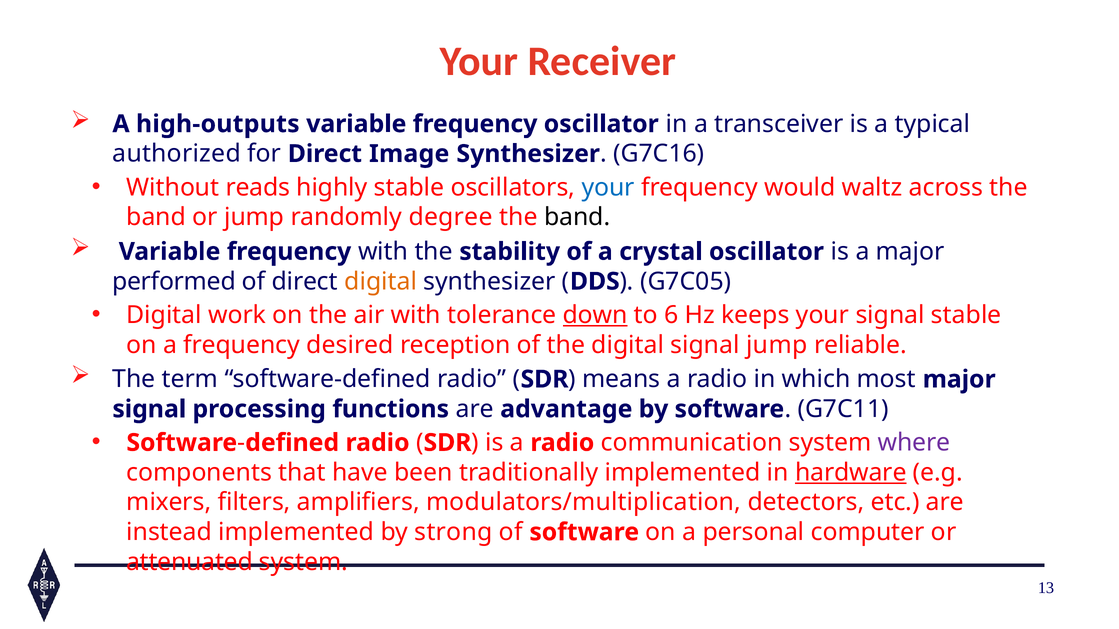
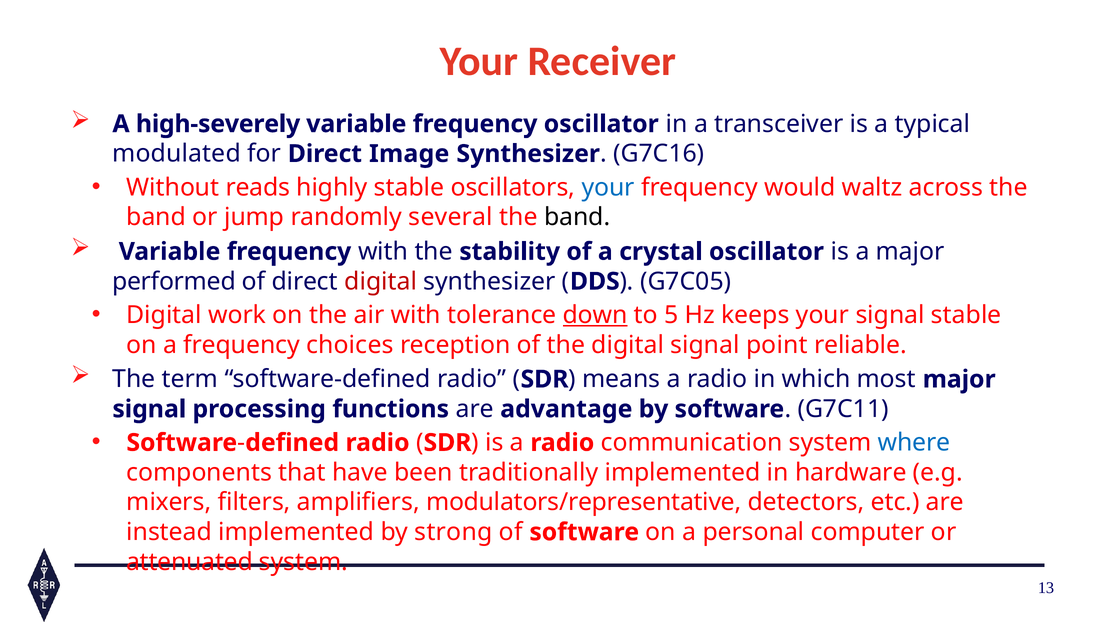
high-outputs: high-outputs -> high-severely (218, 124)
authorized: authorized -> modulated (177, 154)
degree: degree -> several (451, 217)
digital colour: orange -> red (381, 282)
6: 6 -> 5 (671, 315)
desired: desired -> choices (350, 345)
signal jump: jump -> point (777, 345)
where colour: purple -> blue (914, 443)
hardware underline: present -> none (851, 473)
modulators/multiplication: modulators/multiplication -> modulators/representative (584, 503)
